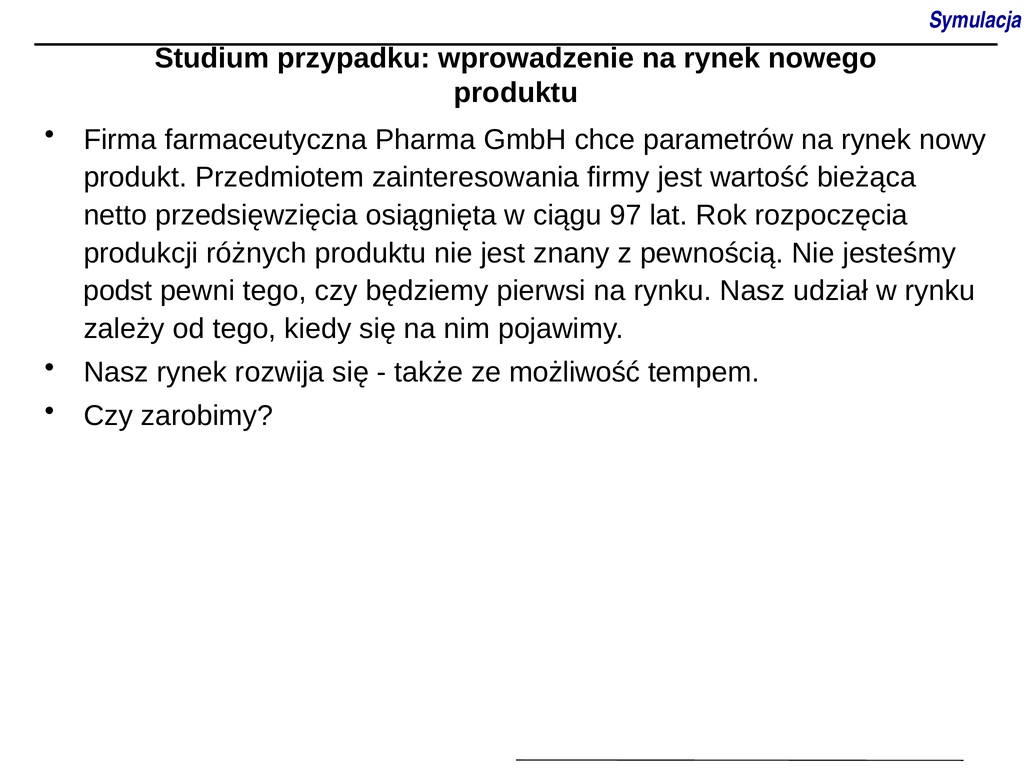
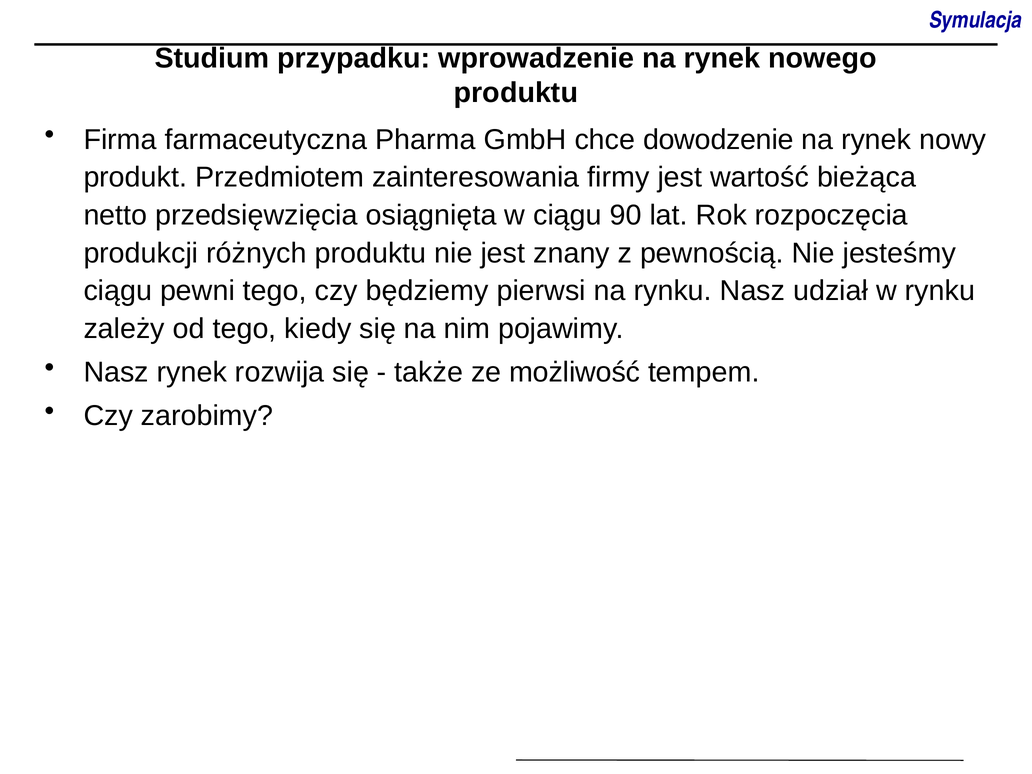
parametrów: parametrów -> dowodzenie (718, 140)
97: 97 -> 90 (626, 215)
podst: podst -> ciągu (118, 291)
